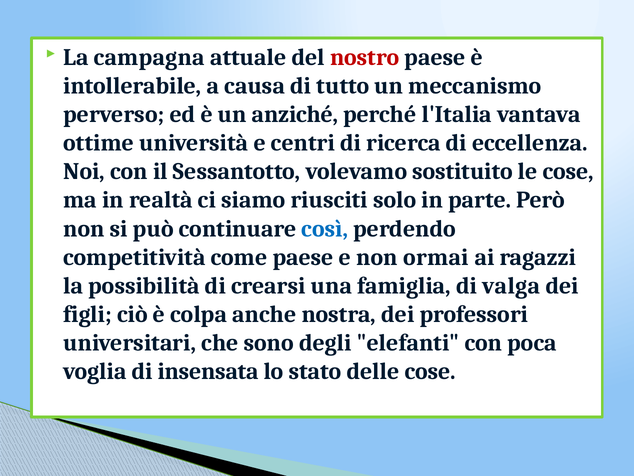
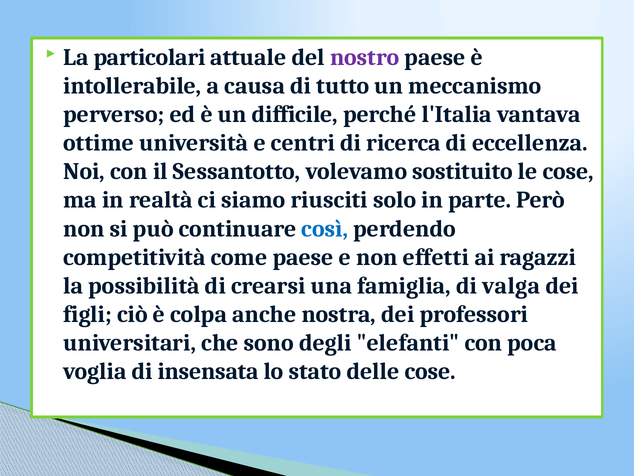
campagna: campagna -> particolari (149, 57)
nostro colour: red -> purple (365, 57)
anziché: anziché -> difficile (295, 114)
ormai: ormai -> effetti (436, 257)
